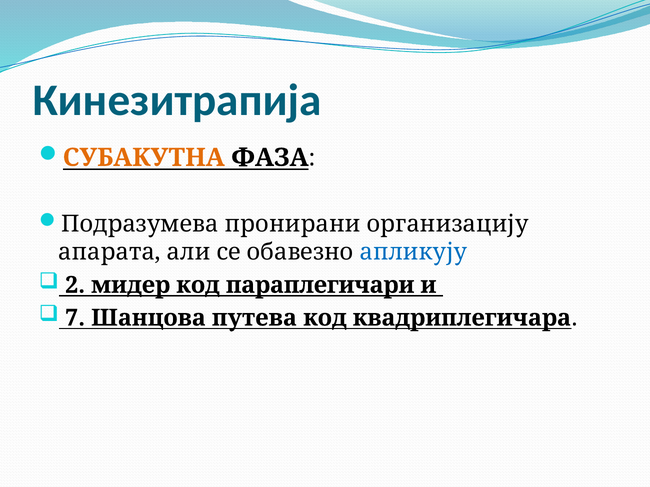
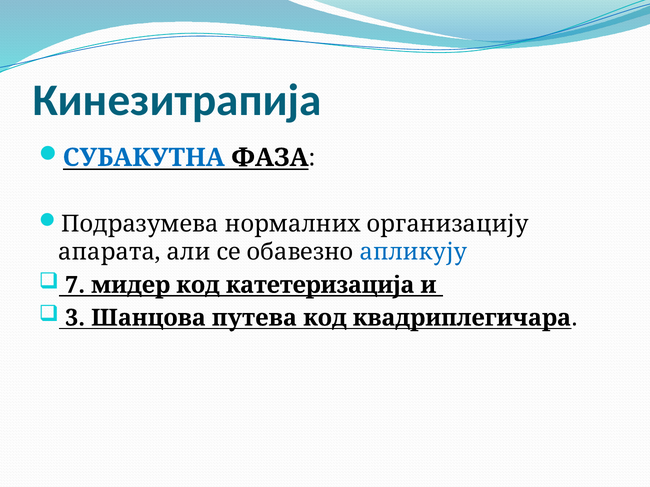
СУБАКУТНА colour: orange -> blue (144, 158)
пронирани: пронирани -> нормалних (293, 224)
2: 2 -> 7 (75, 285)
параплегичари: параплегичари -> катетеризација (320, 285)
7: 7 -> 3 (75, 318)
